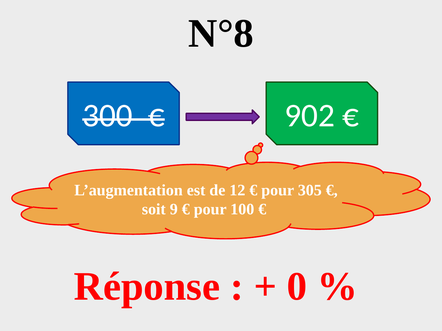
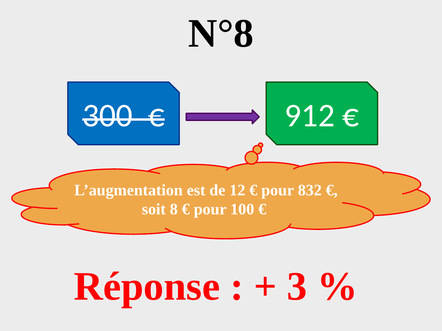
902: 902 -> 912 (310, 116)
305: 305 -> 832 (310, 190)
9: 9 -> 8 (174, 210)
0: 0 -> 3 (297, 287)
